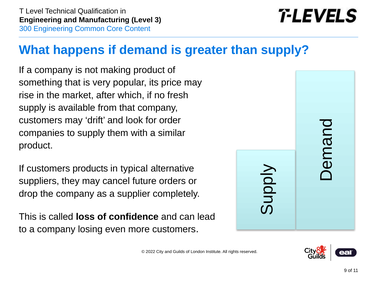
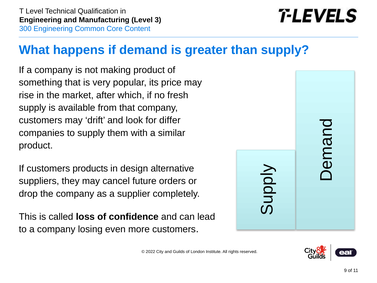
order: order -> differ (170, 120)
typical: typical -> design (134, 168)
